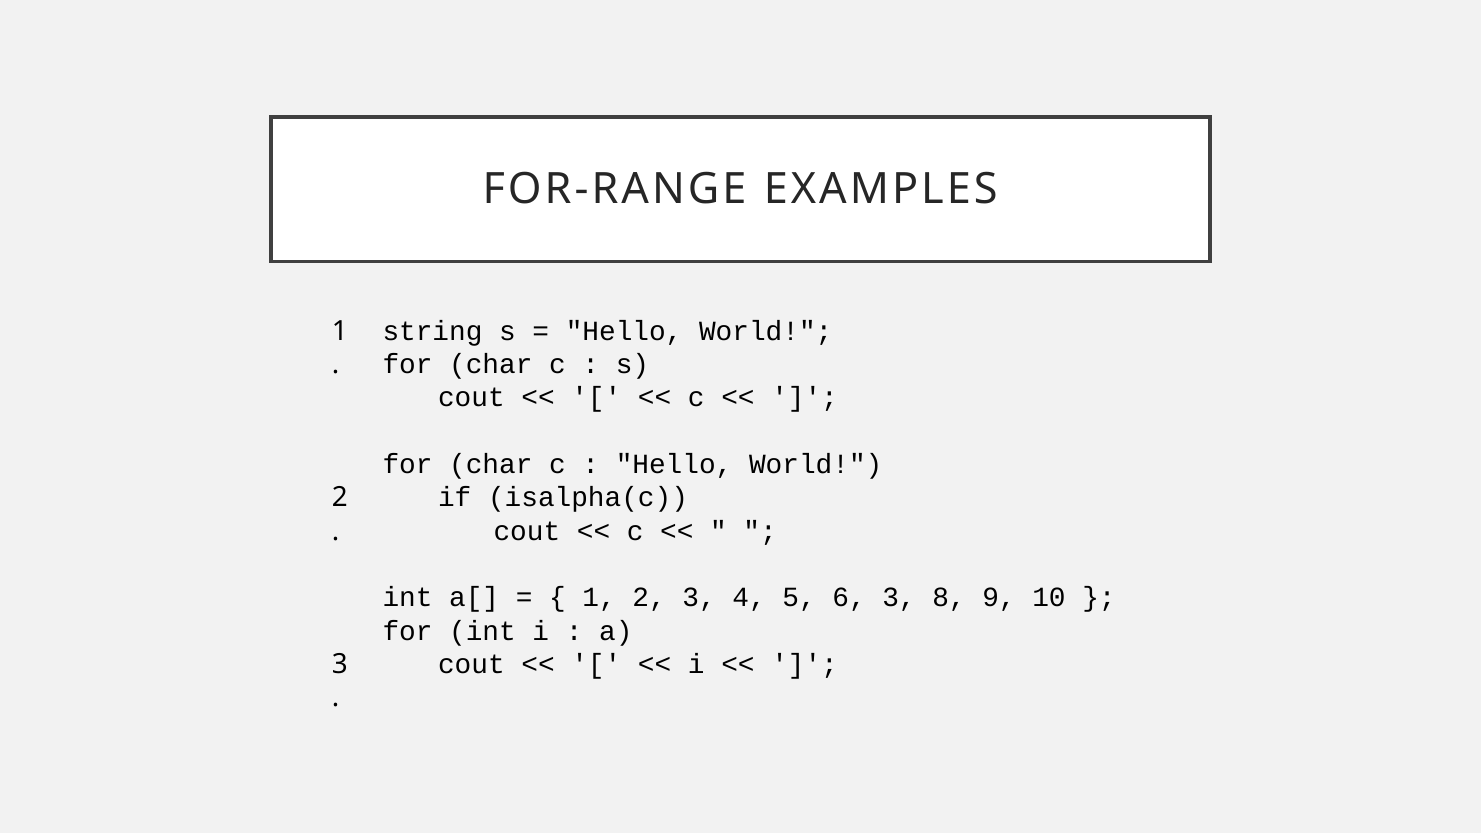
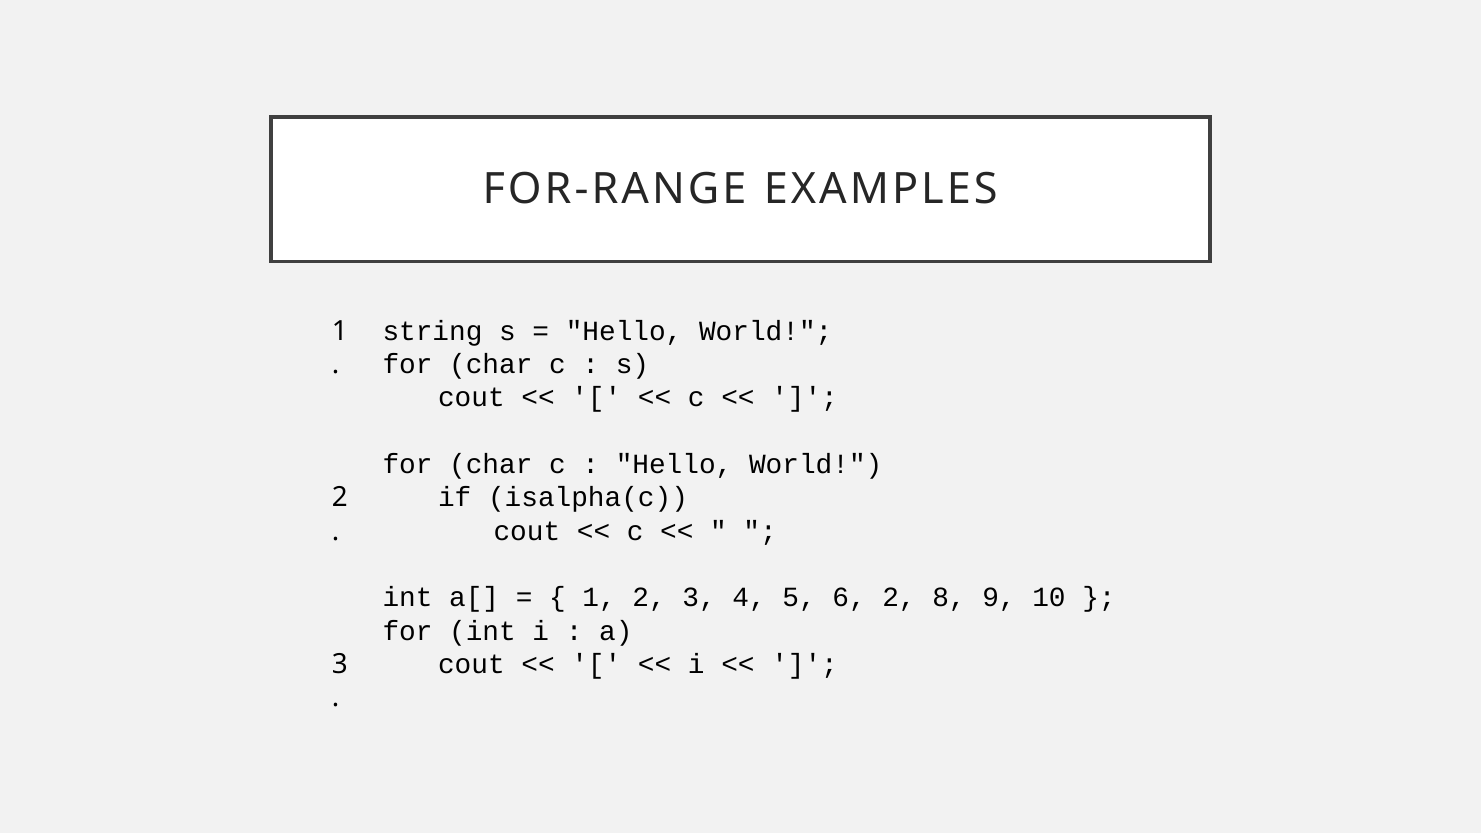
6 3: 3 -> 2 (899, 598)
